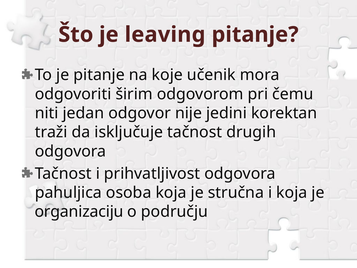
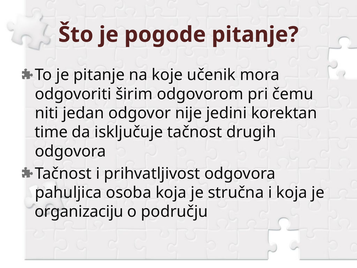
leaving: leaving -> pogode (165, 35)
traži: traži -> time (51, 132)
